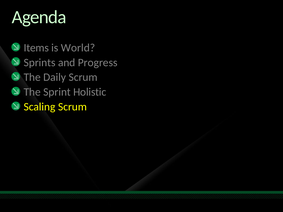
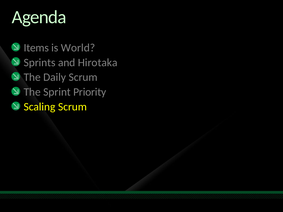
Progress: Progress -> Hirotaka (98, 63)
Holistic: Holistic -> Priority (90, 92)
